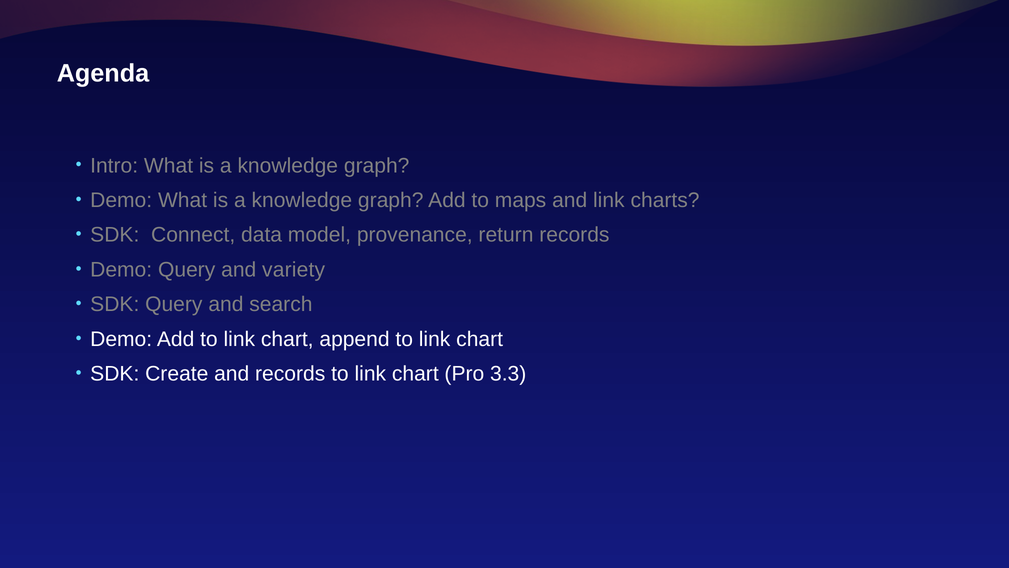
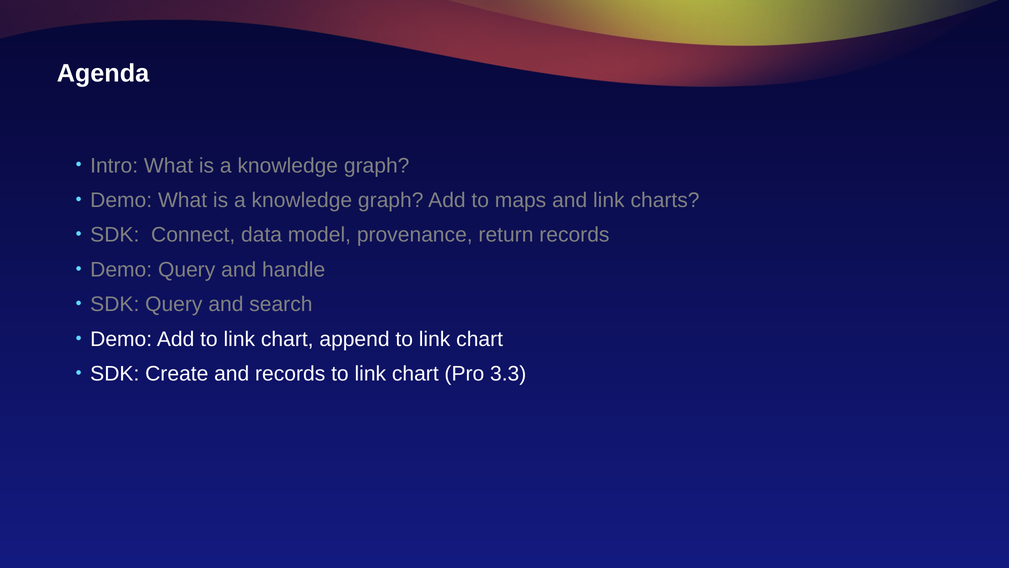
variety: variety -> handle (294, 270)
